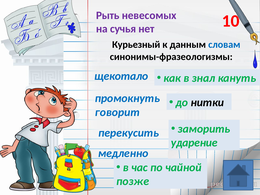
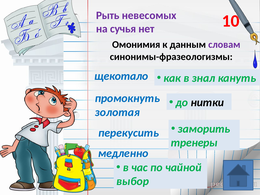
Курьезный: Курьезный -> Омонимия (136, 45)
словам colour: blue -> purple (224, 45)
говорит: говорит -> золотая (117, 112)
ударение: ударение -> тренеры (194, 143)
позже: позже -> выбор (133, 181)
